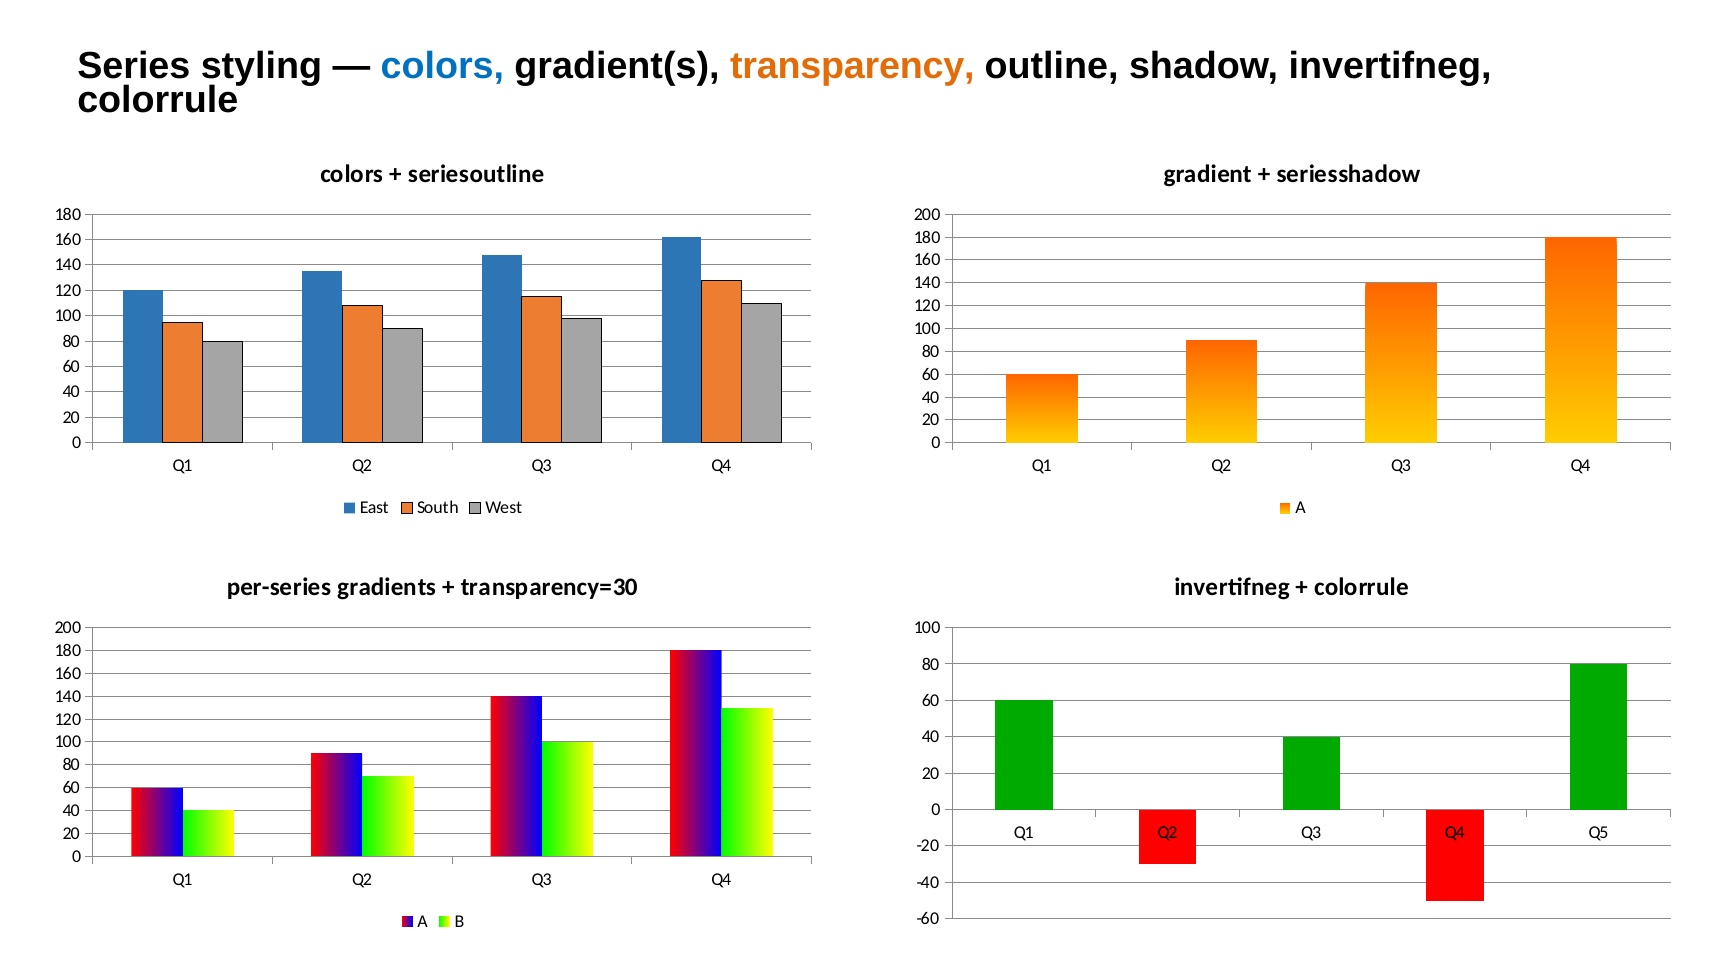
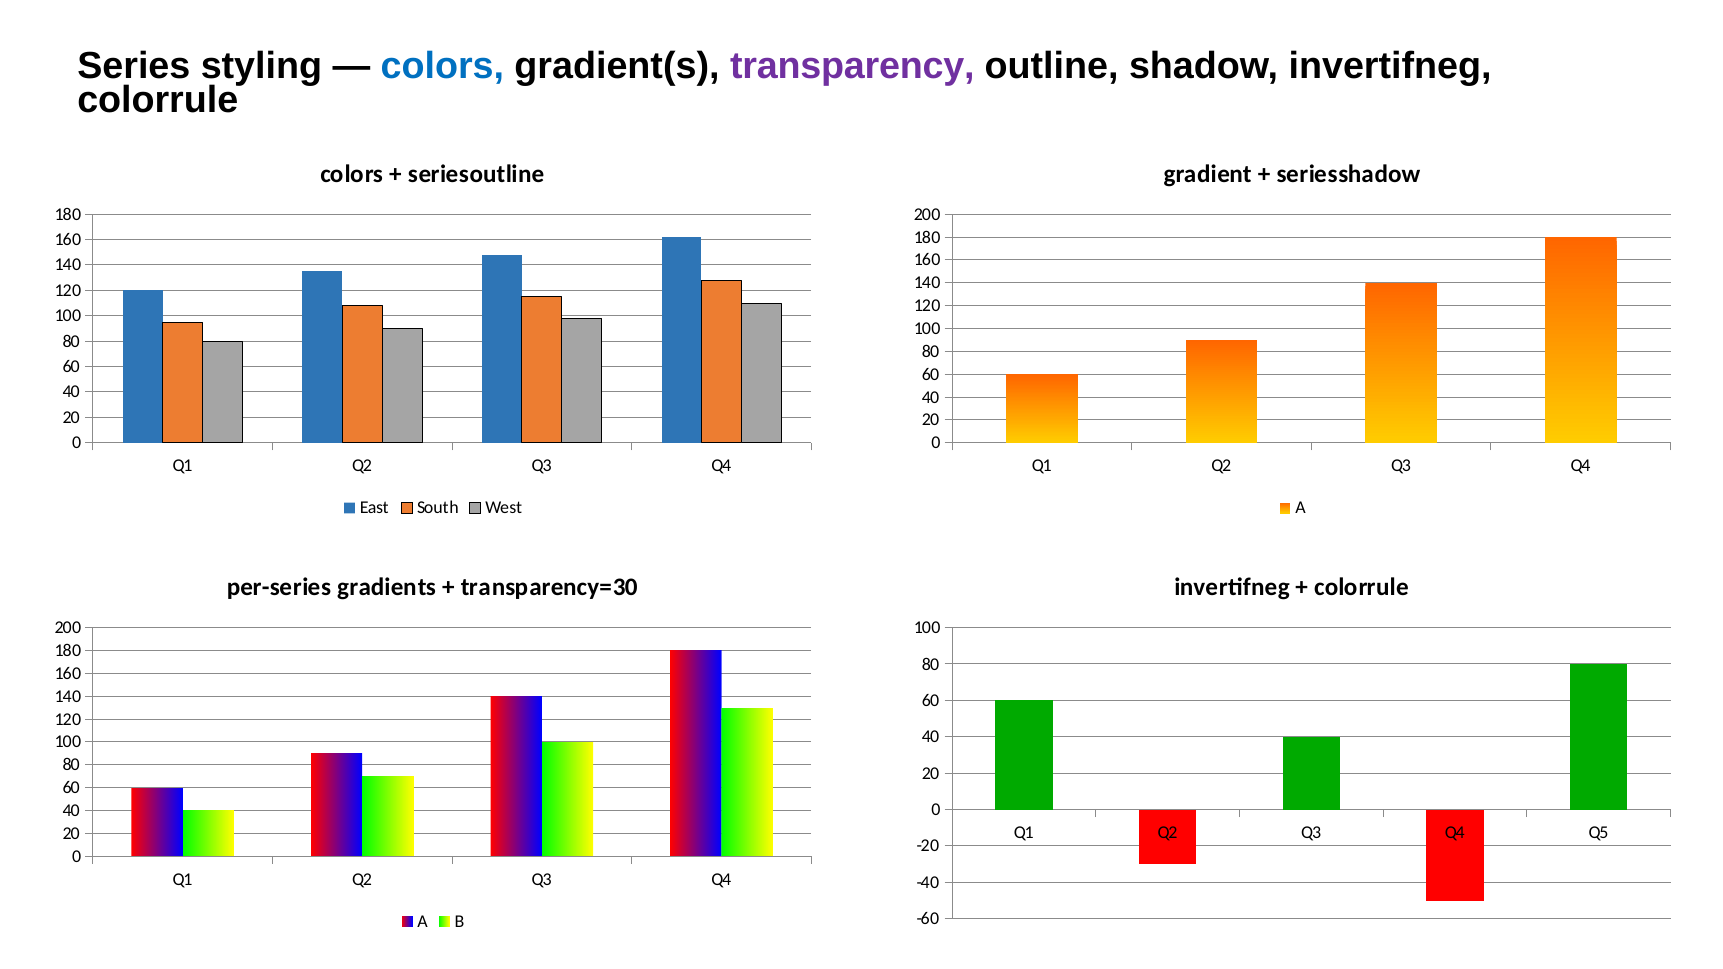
transparency colour: orange -> purple (852, 66)
